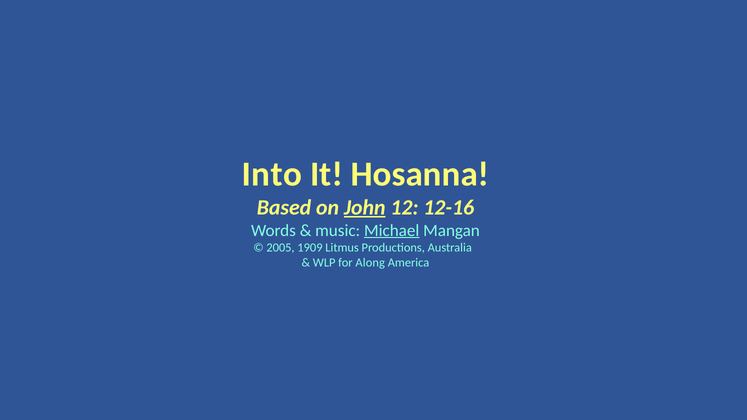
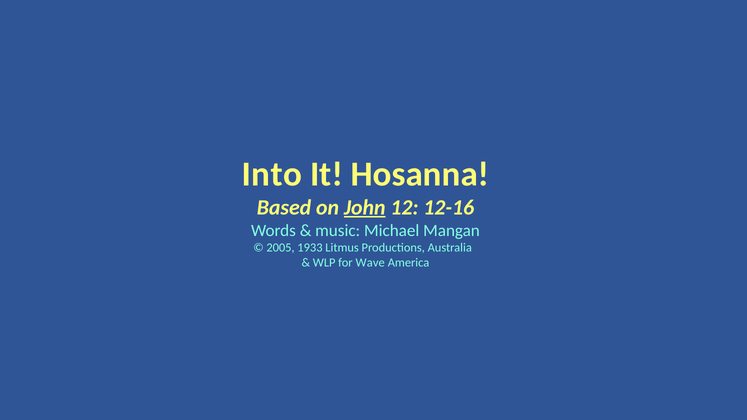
Michael underline: present -> none (392, 230)
1909: 1909 -> 1933 (310, 248)
Along: Along -> Wave (370, 263)
